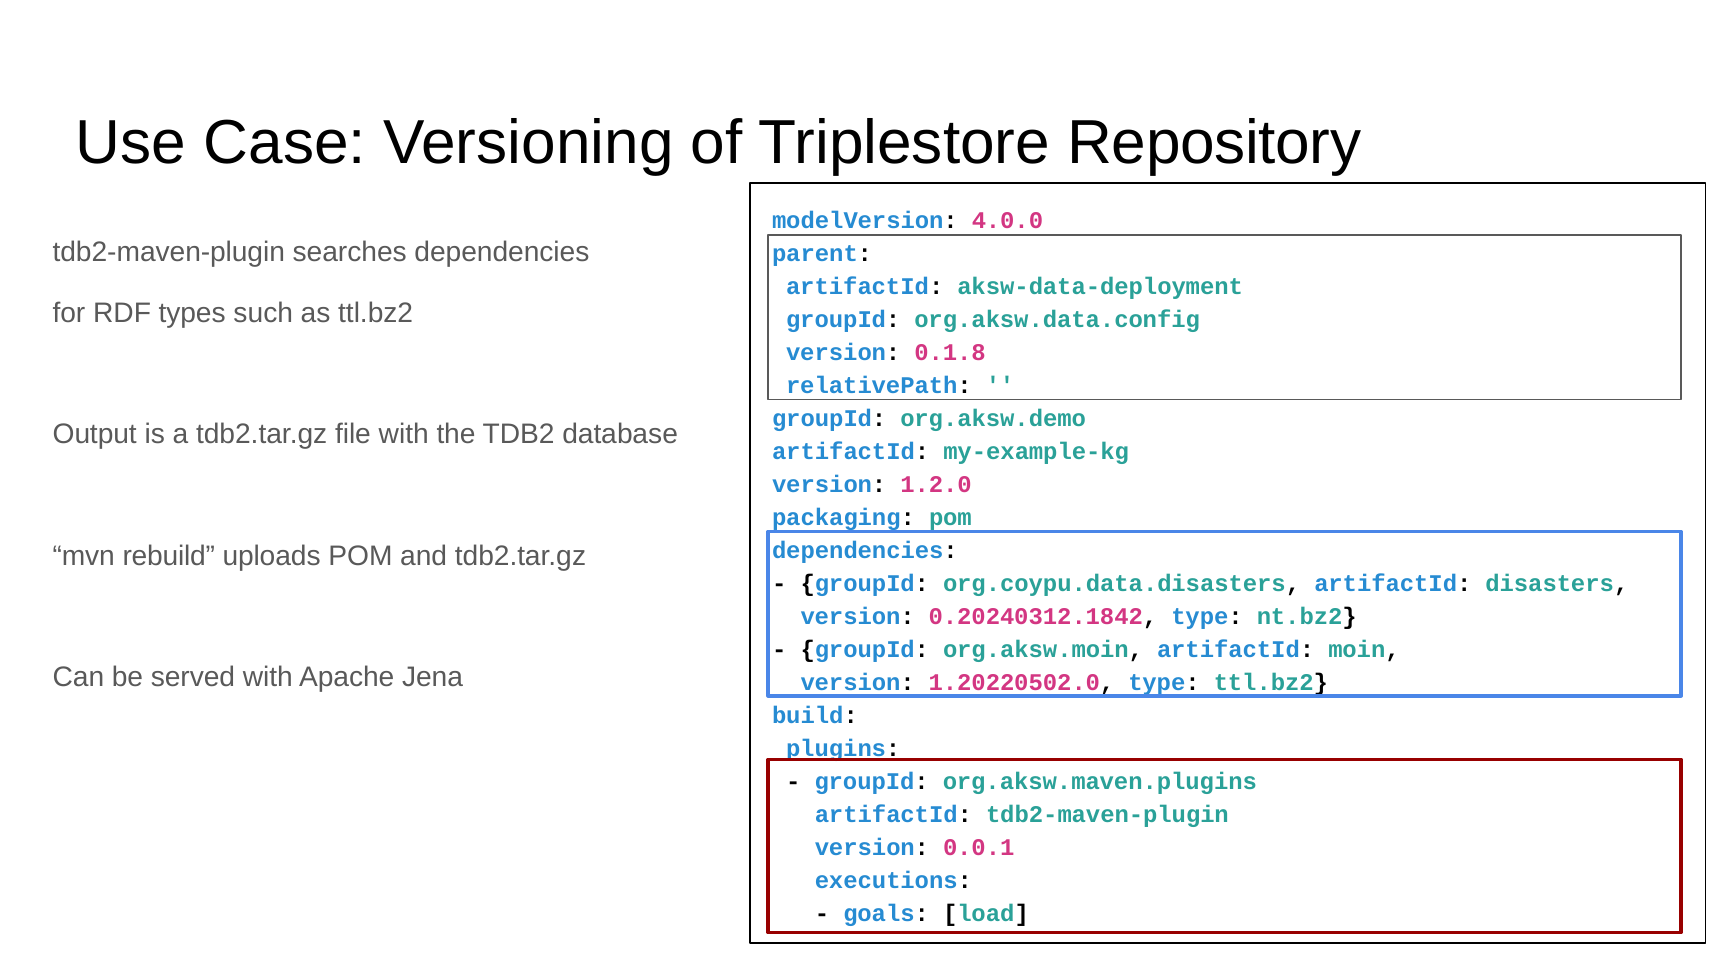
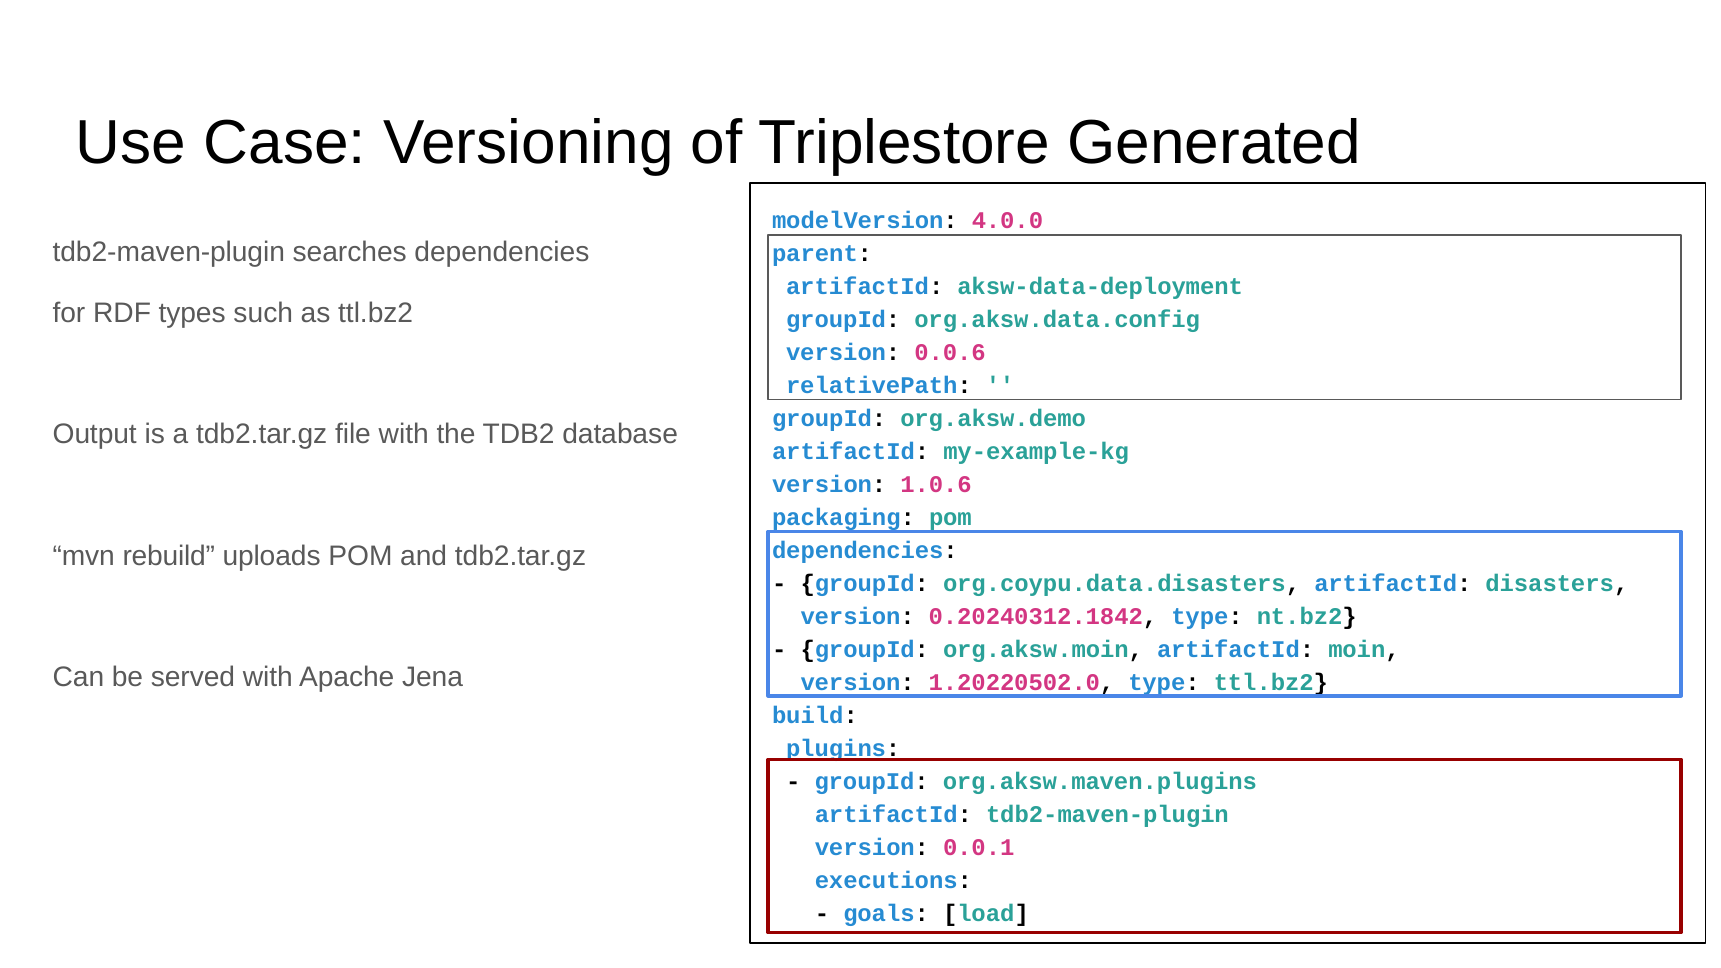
Repository: Repository -> Generated (1214, 143)
0.1.8: 0.1.8 -> 0.0.6 (950, 352)
1.2.0: 1.2.0 -> 1.0.6 (936, 484)
